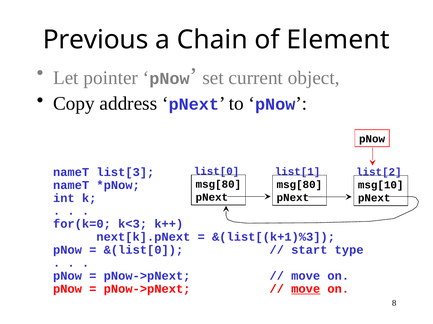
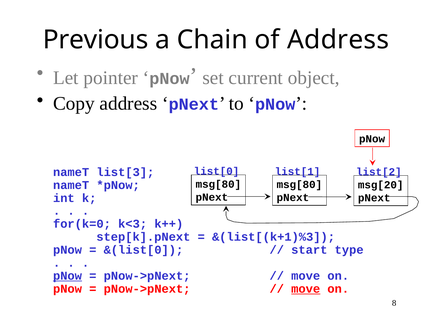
of Element: Element -> Address (338, 40)
msg[10: msg[10 -> msg[20 (381, 185)
next[k].pNext: next[k].pNext -> step[k].pNext (143, 237)
pNow underline: none -> present (67, 276)
